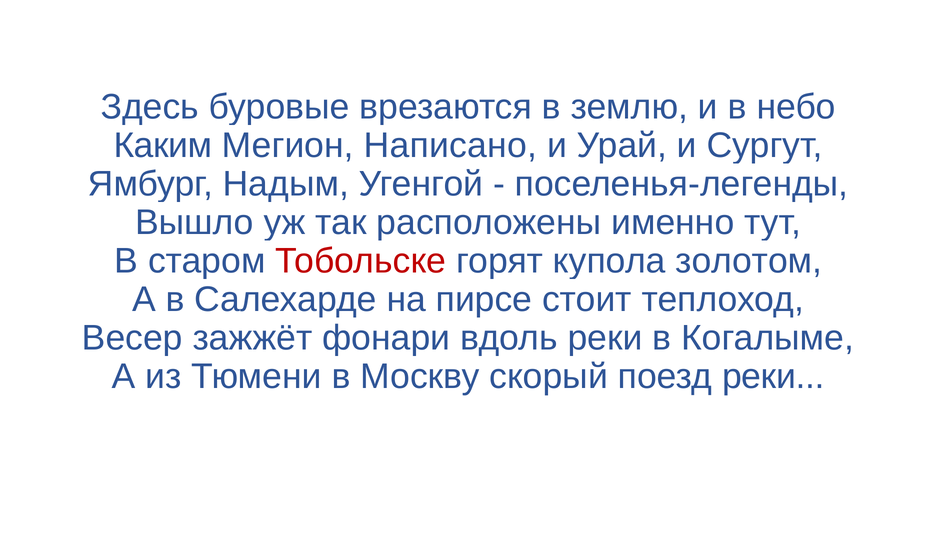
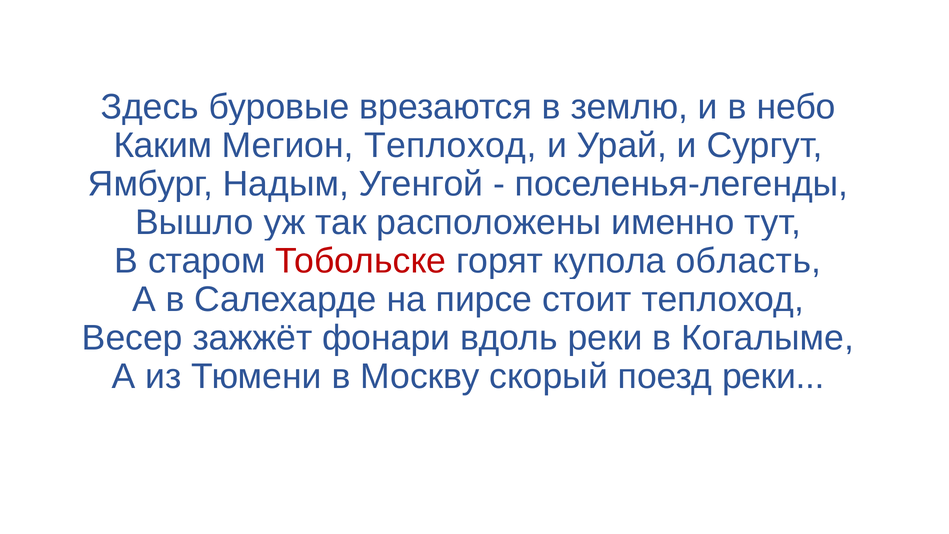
Мегион Написано: Написано -> Теплоход (450, 146)
золотом: золотом -> область (749, 261)
